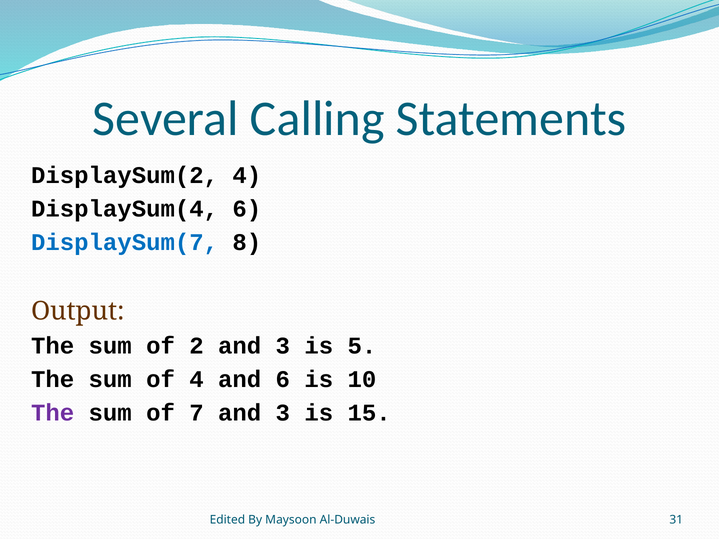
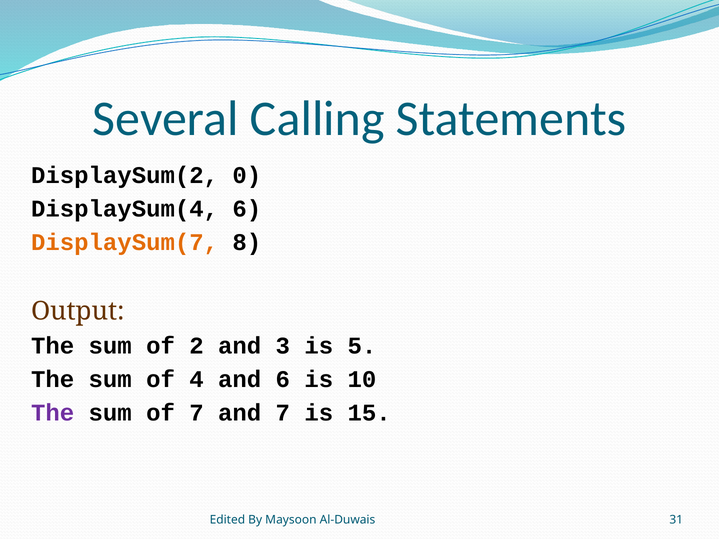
DisplaySum(2 4: 4 -> 0 (247, 175)
DisplaySum(7 colour: blue -> orange (125, 242)
7 and 3: 3 -> 7 (283, 413)
